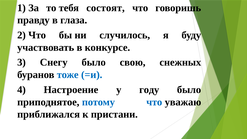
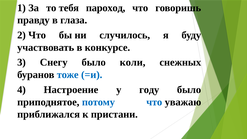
состоят: состоят -> пароход (106, 8)
свою: свою -> коли (133, 62)
